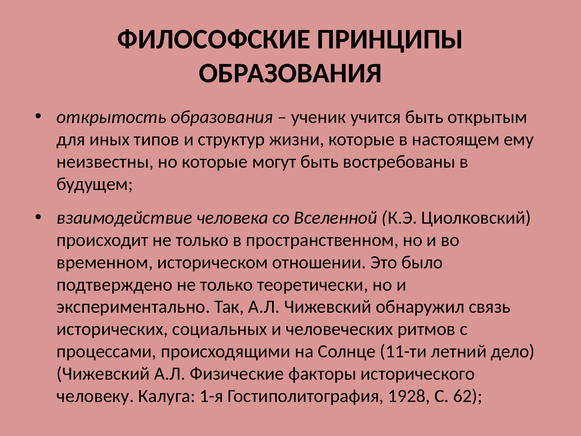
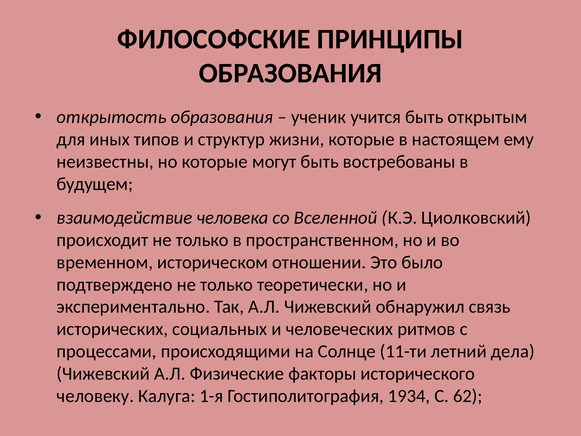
дело: дело -> дела (513, 351)
1928: 1928 -> 1934 (409, 396)
